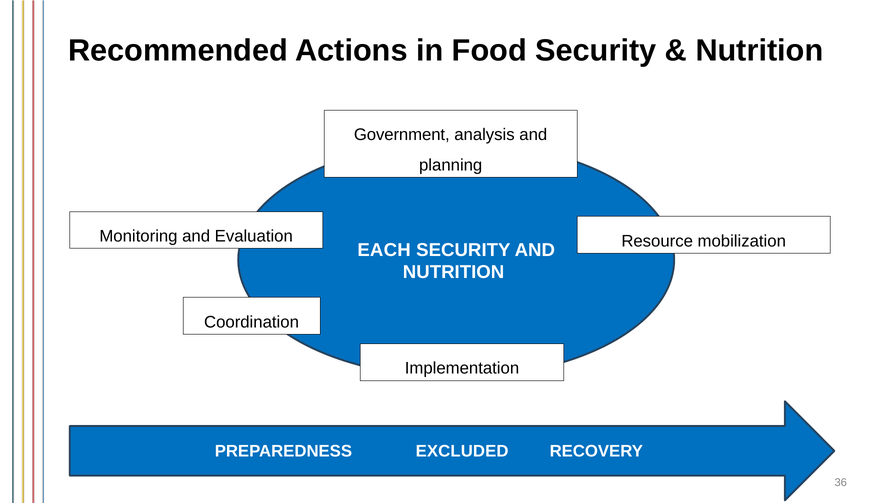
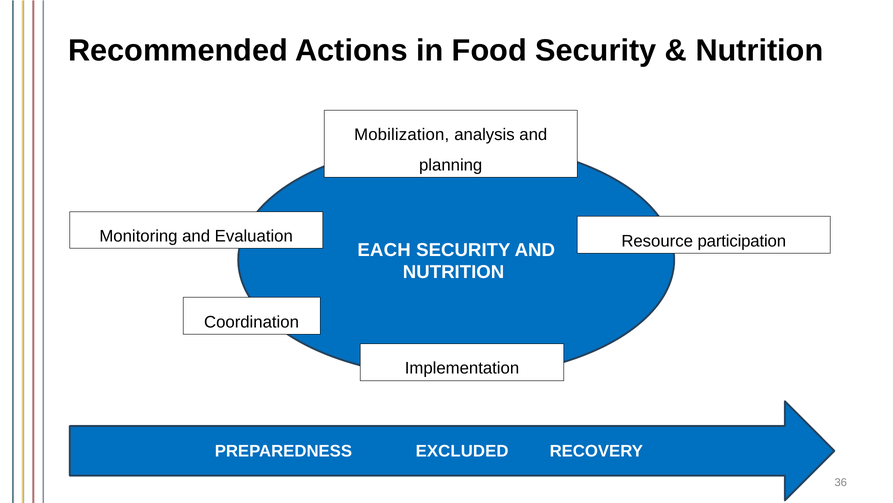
Government: Government -> Mobilization (402, 135)
mobilization: mobilization -> participation (742, 241)
